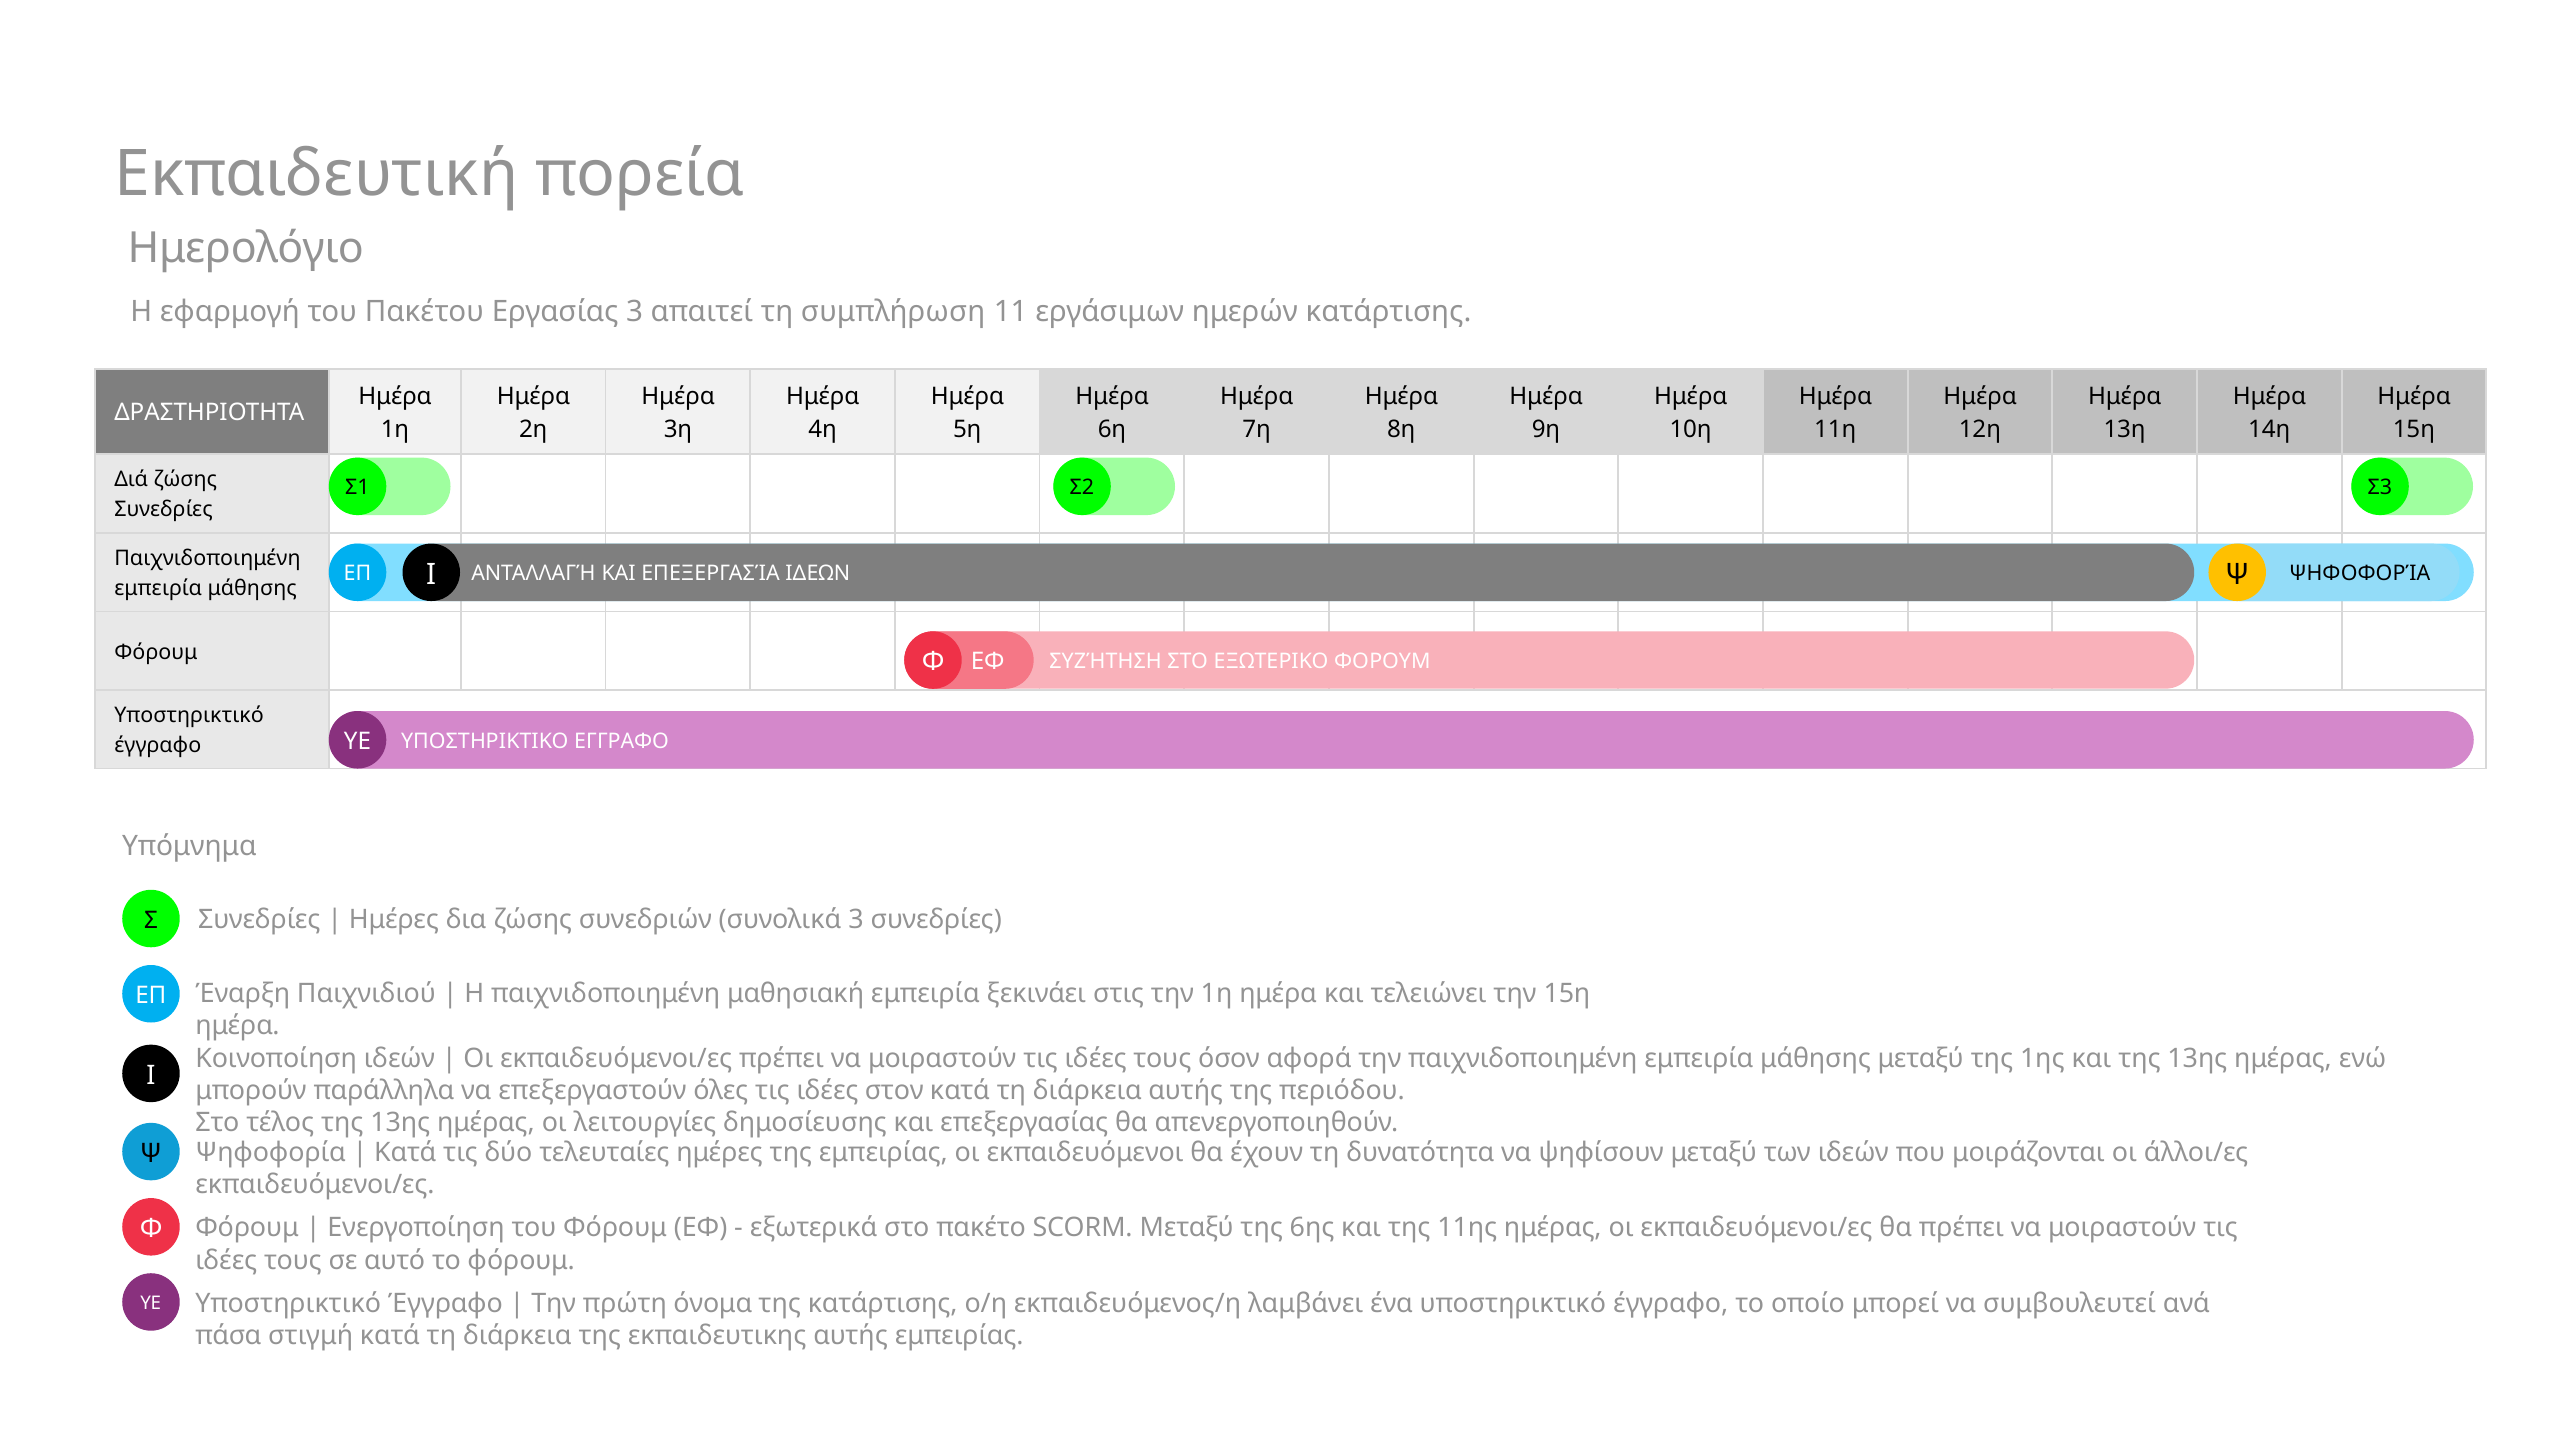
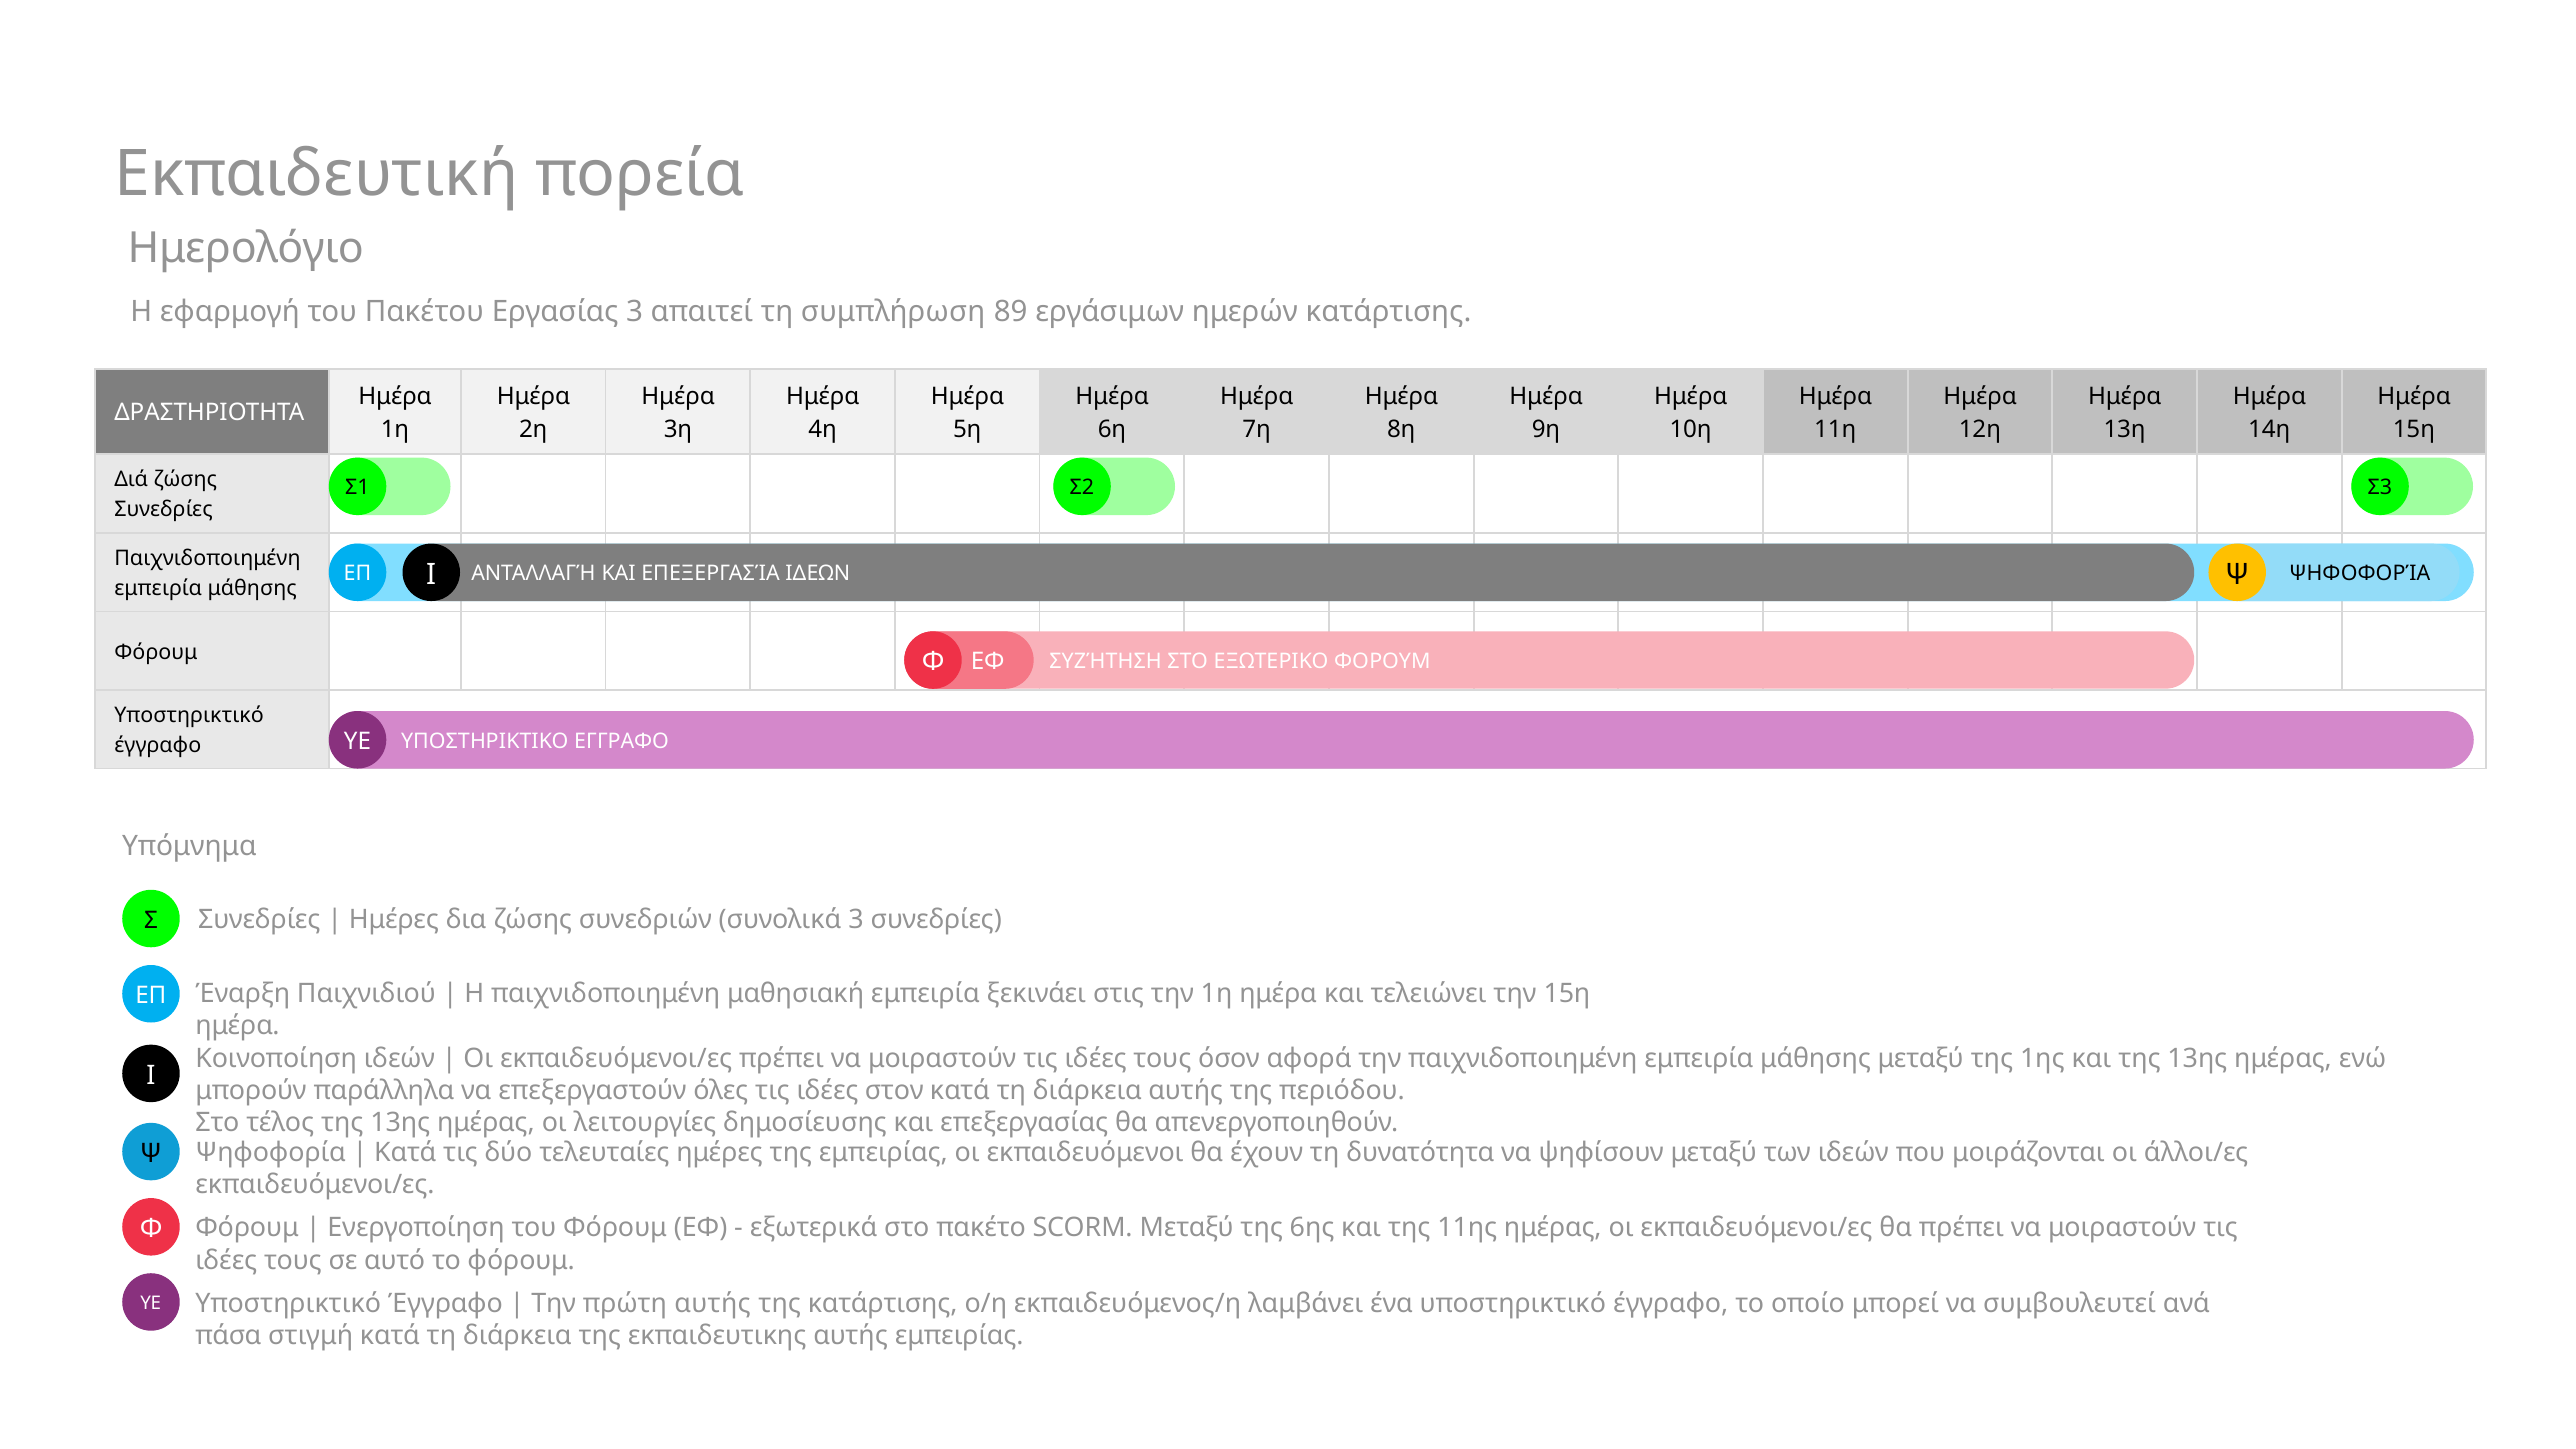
11: 11 -> 89 (1011, 311)
πρώτη όνομα: όνομα -> αυτής (713, 1303)
